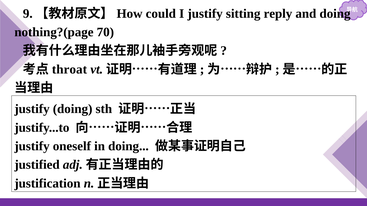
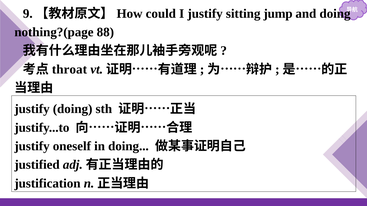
reply: reply -> jump (278, 14)
70: 70 -> 88 (105, 32)
